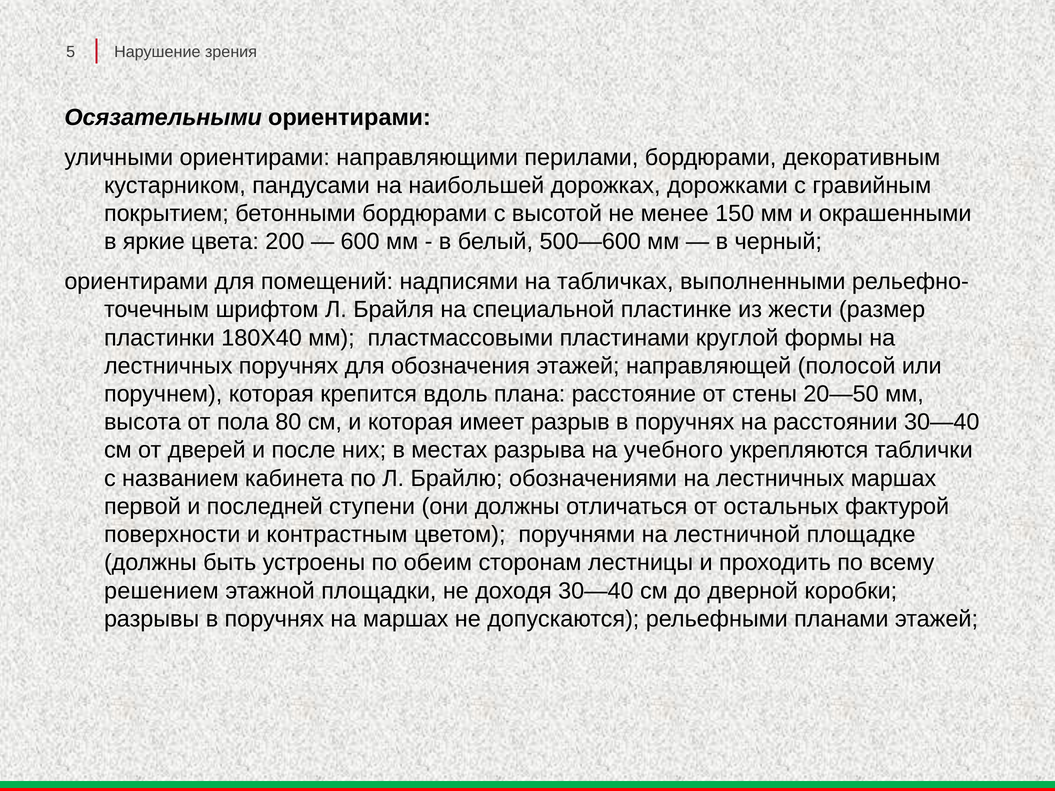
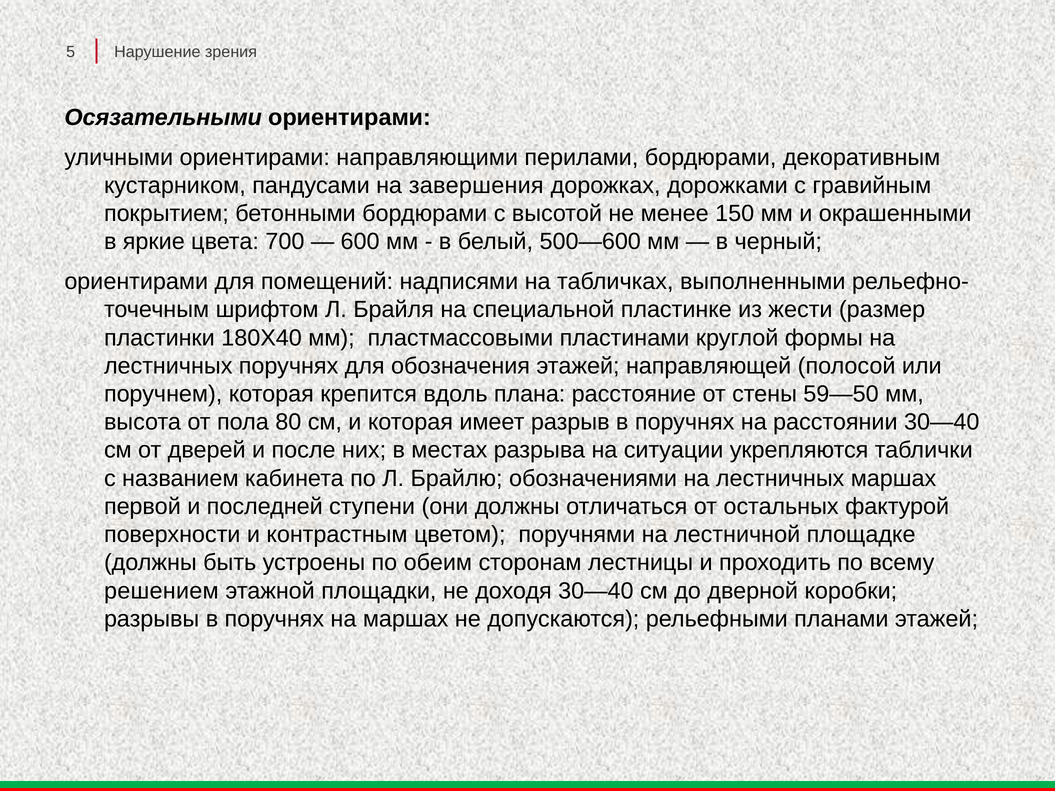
наибольшей: наибольшей -> завершения (476, 186)
200: 200 -> 700 (285, 242)
20—50: 20—50 -> 59—50 (841, 394)
учебного: учебного -> ситуации (674, 450)
